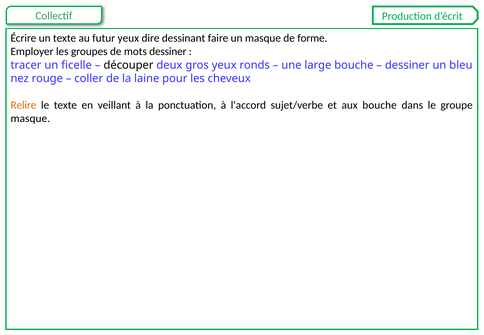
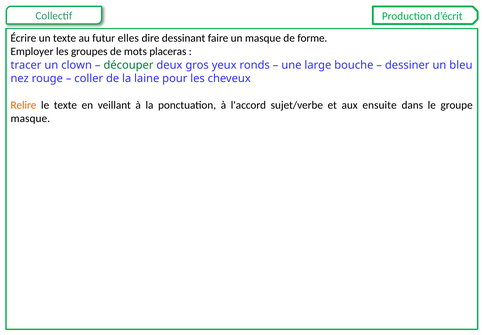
futur yeux: yeux -> elles (128, 38)
mots dessiner: dessiner -> placeras (168, 52)
ficelle: ficelle -> clown (77, 65)
découper colour: black -> green (128, 65)
aux bouche: bouche -> ensuite (380, 105)
